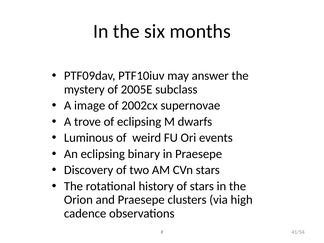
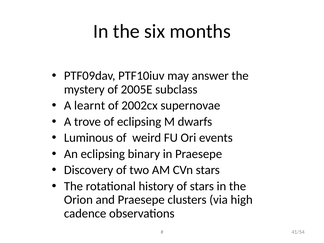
image: image -> learnt (90, 106)
